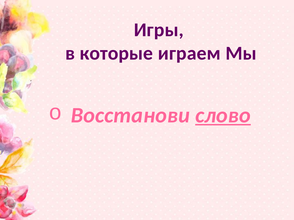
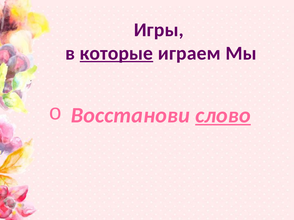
которые underline: none -> present (116, 53)
